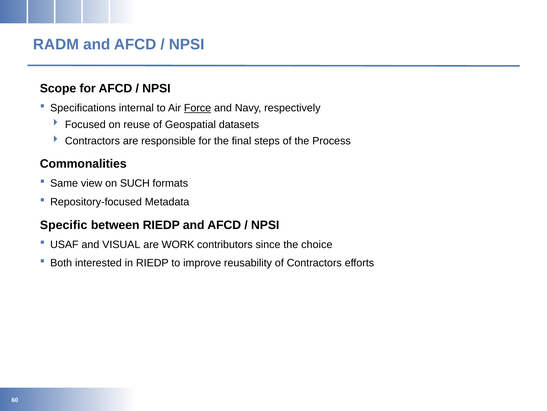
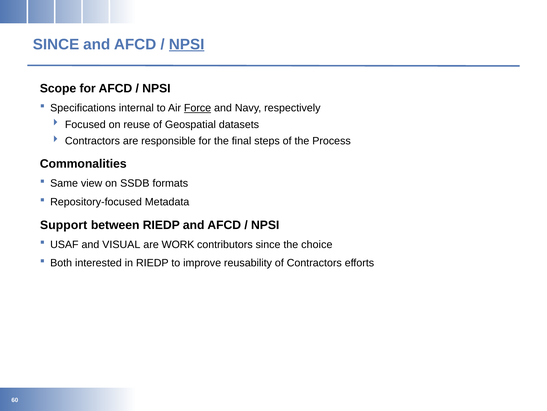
RADM: RADM -> SINCE (56, 44)
NPSI underline: none -> present (187, 44)
SUCH: SUCH -> SSDB (135, 183)
Specific: Specific -> Support (64, 225)
